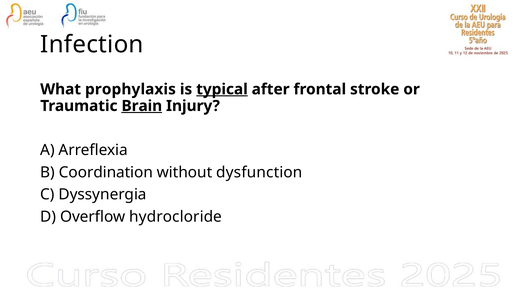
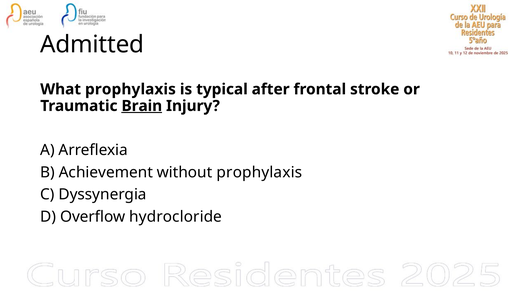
Infection: Infection -> Admitted (92, 44)
typical underline: present -> none (222, 89)
Coordination: Coordination -> Achievement (106, 172)
without dysfunction: dysfunction -> prophylaxis (259, 172)
